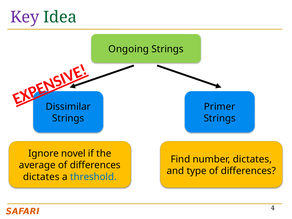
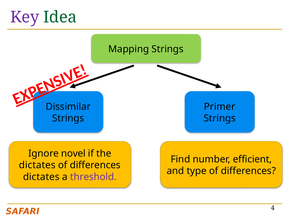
Ongoing: Ongoing -> Mapping (129, 49)
number dictates: dictates -> efficient (252, 159)
average: average -> dictates (37, 165)
threshold colour: blue -> purple (93, 177)
